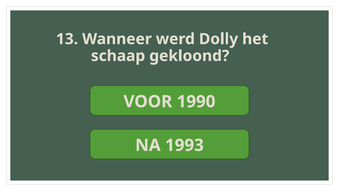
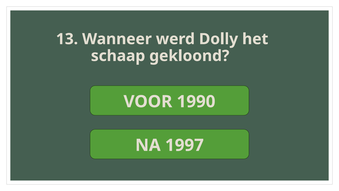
1993: 1993 -> 1997 (184, 145)
